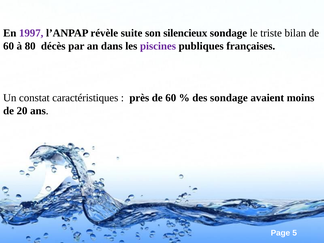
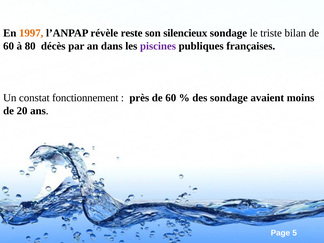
1997 colour: purple -> orange (31, 33)
suite: suite -> reste (132, 33)
caractéristiques: caractéristiques -> fonctionnement (85, 98)
